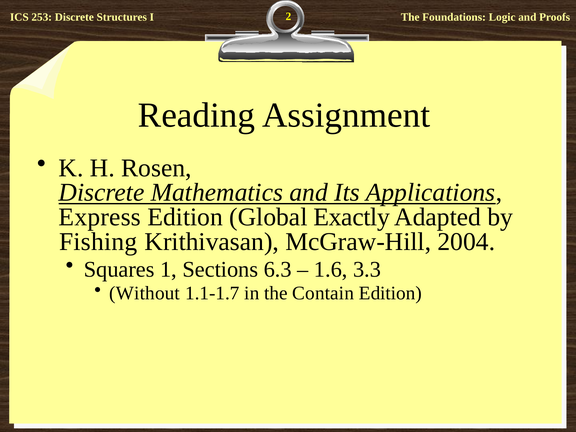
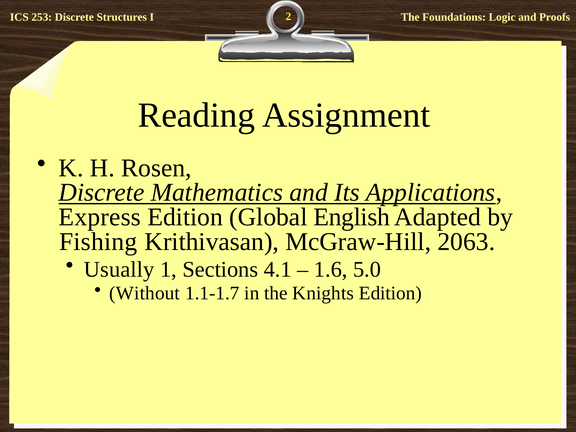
Exactly: Exactly -> English (352, 217)
2004: 2004 -> 2063 (466, 242)
Squares: Squares -> Usually (119, 269)
6.3: 6.3 -> 4.1 (278, 269)
3.3: 3.3 -> 5.0 (367, 269)
Contain: Contain -> Knights (323, 293)
